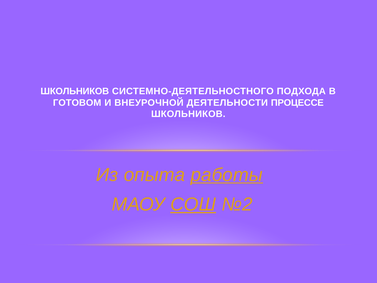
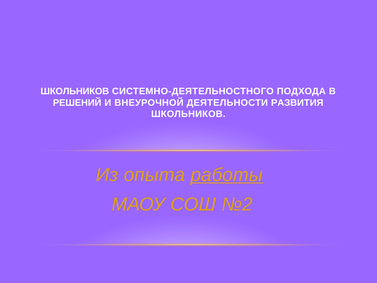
ГОТОВОМ: ГОТОВОМ -> РЕШЕНИЙ (77, 103)
ПРОЦЕССЕ: ПРОЦЕССЕ -> РАЗВИТИЯ (297, 103)
СОШ underline: present -> none (193, 204)
